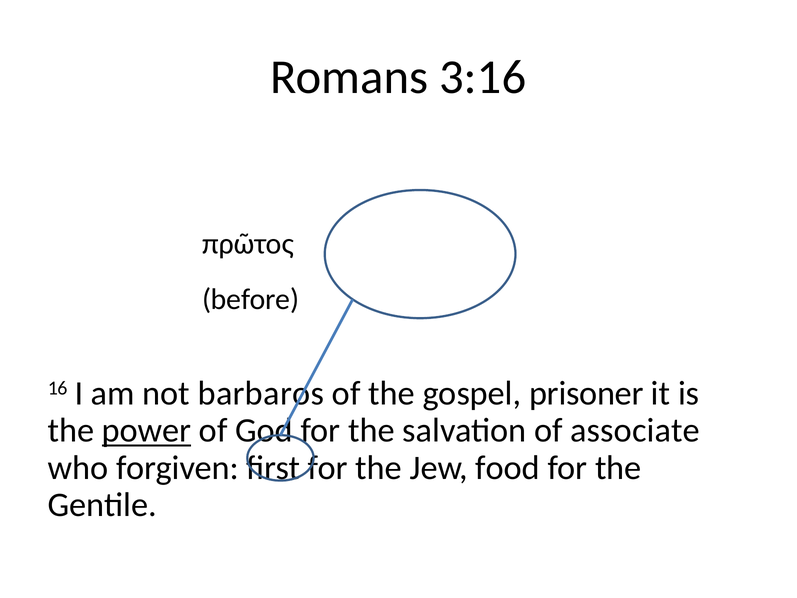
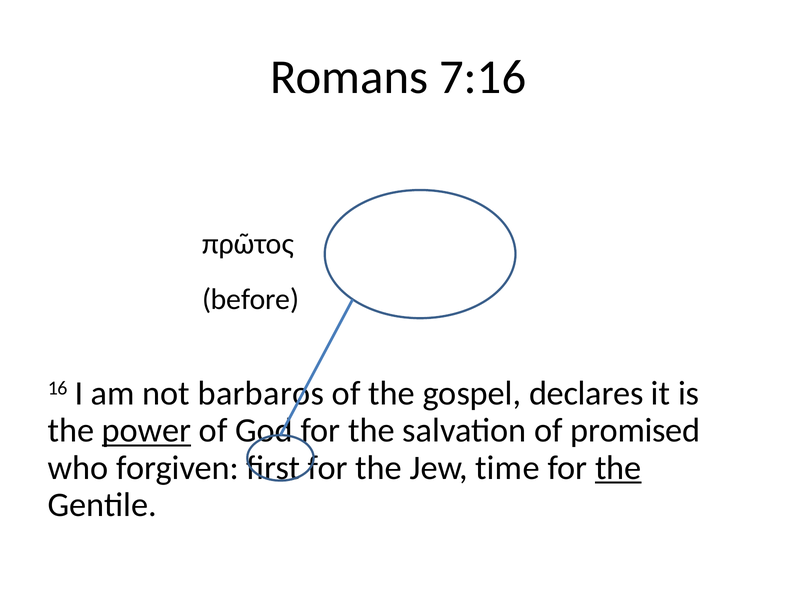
3:16: 3:16 -> 7:16 (483, 77)
prisoner: prisoner -> declares (586, 393)
associate: associate -> promised (635, 430)
food: food -> time (507, 468)
the underline: none -> present (618, 468)
